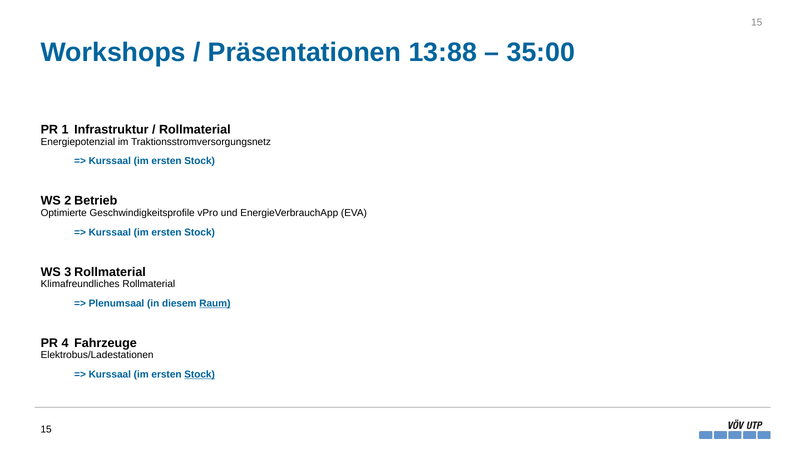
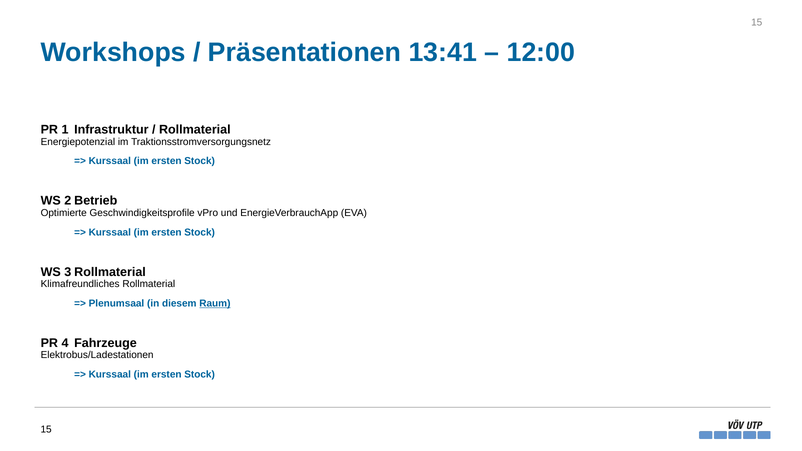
13:88: 13:88 -> 13:41 (443, 53)
35:00: 35:00 -> 12:00 (541, 53)
Stock underline: present -> none (200, 374)
